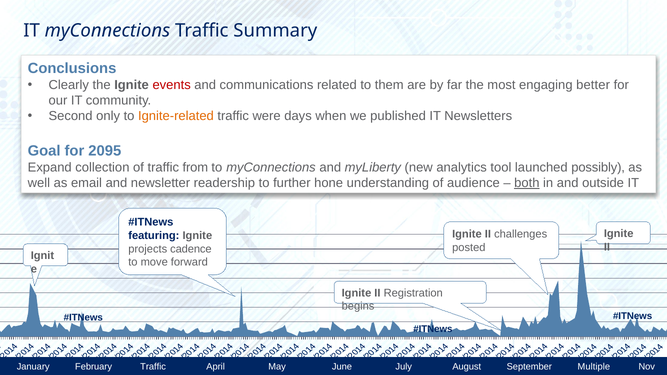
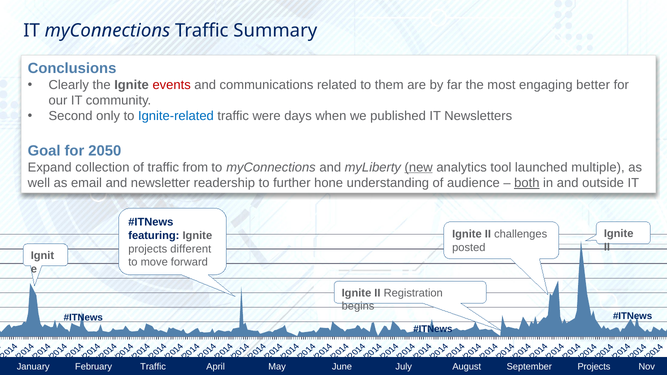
Ignite-related colour: orange -> blue (176, 116)
2095: 2095 -> 2050 (105, 151)
new underline: none -> present (419, 167)
possibly: possibly -> multiple (598, 167)
cadence: cadence -> different (191, 249)
September Multiple: Multiple -> Projects (594, 367)
